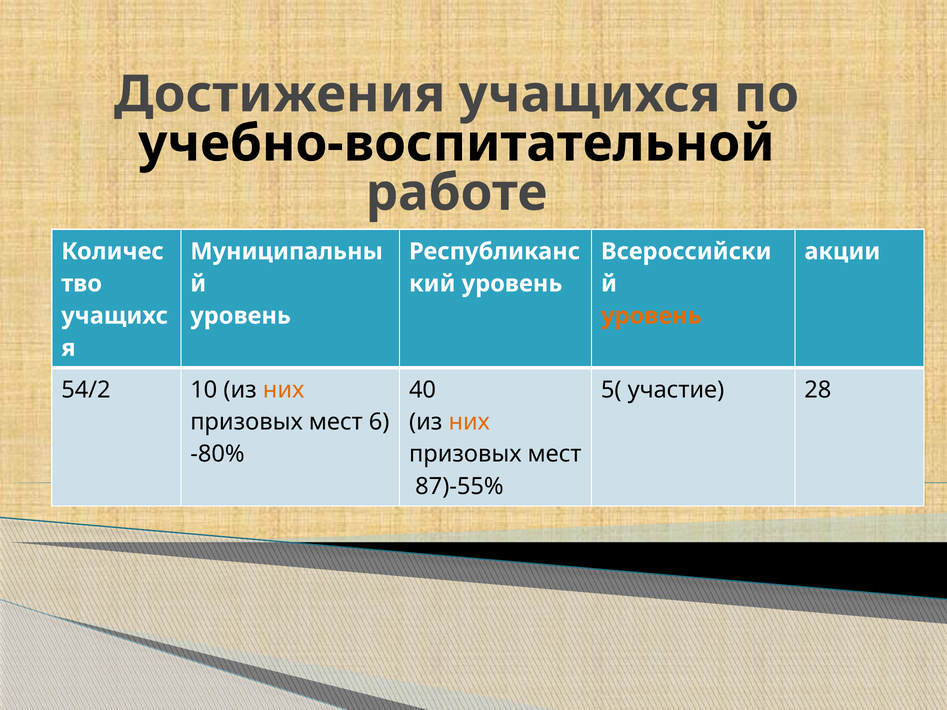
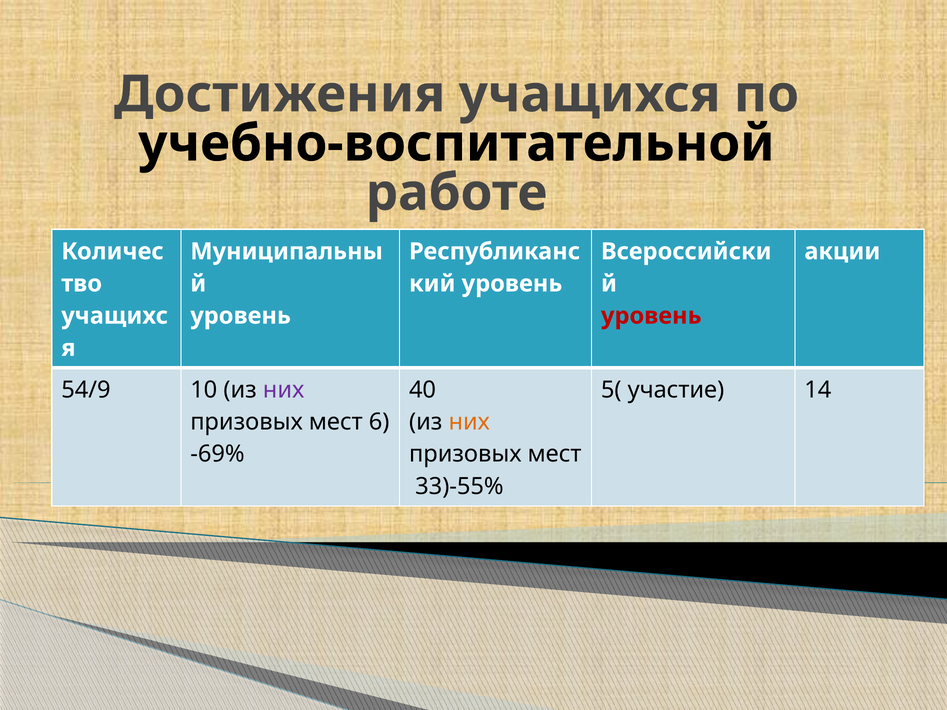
уровень colour: orange -> red (651, 316)
54/2: 54/2 -> 54/9 (86, 390)
них colour: orange -> purple (284, 390)
28: 28 -> 14 (818, 390)
-80%: -80% -> -69% (217, 454)
87)-55%: 87)-55% -> 33)-55% (459, 487)
